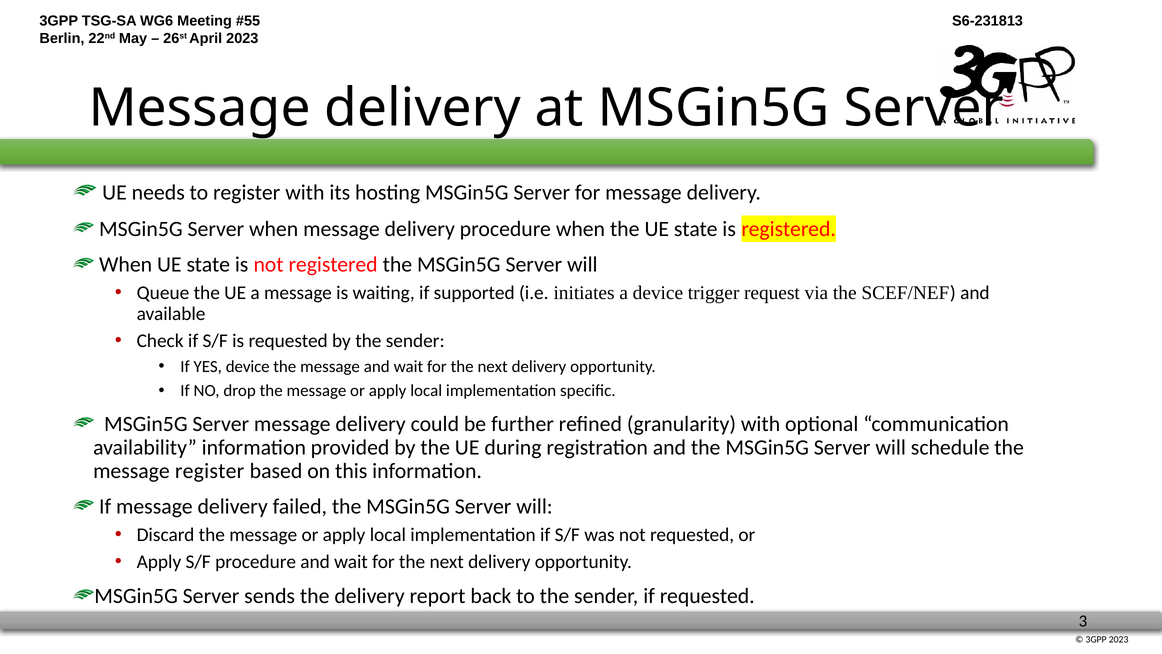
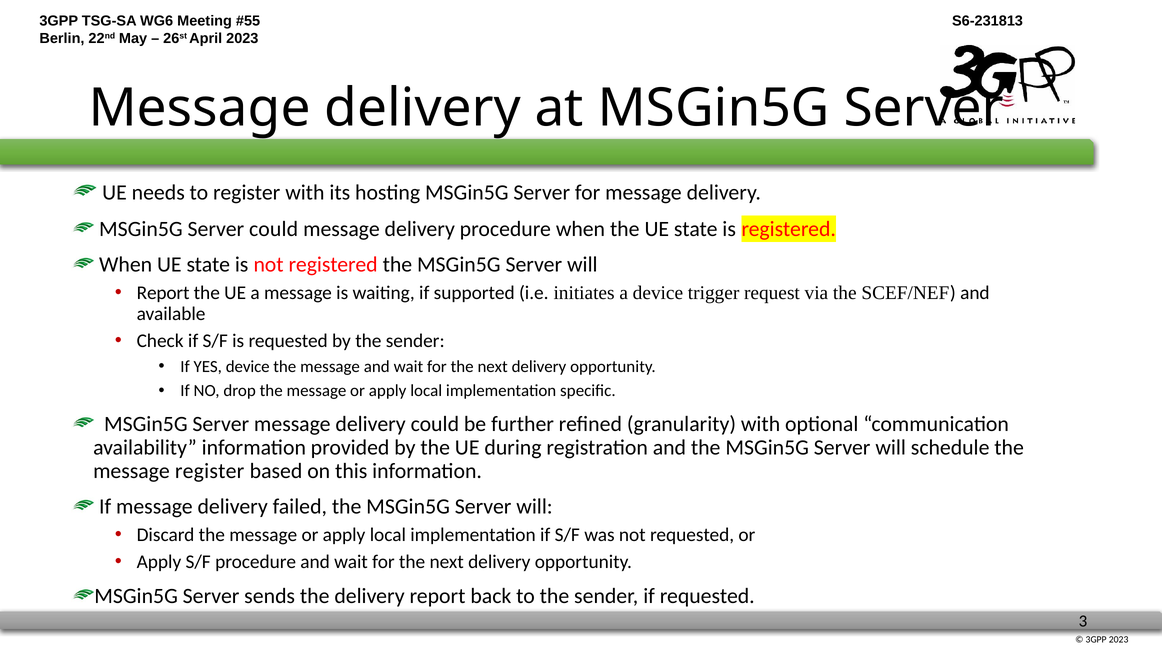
Server when: when -> could (274, 229)
Queue: Queue -> Report (163, 293)
